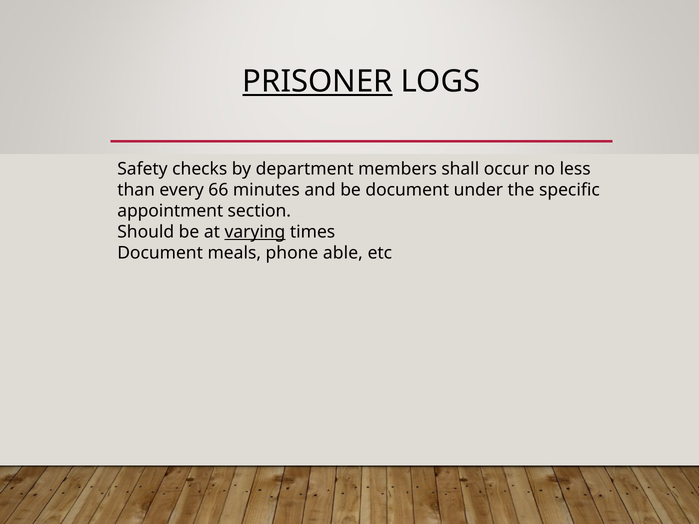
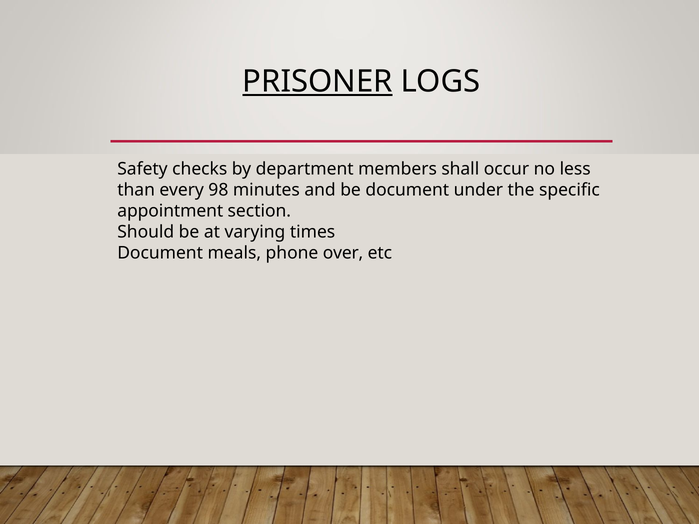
66: 66 -> 98 (218, 190)
varying underline: present -> none (255, 232)
able: able -> over (343, 253)
